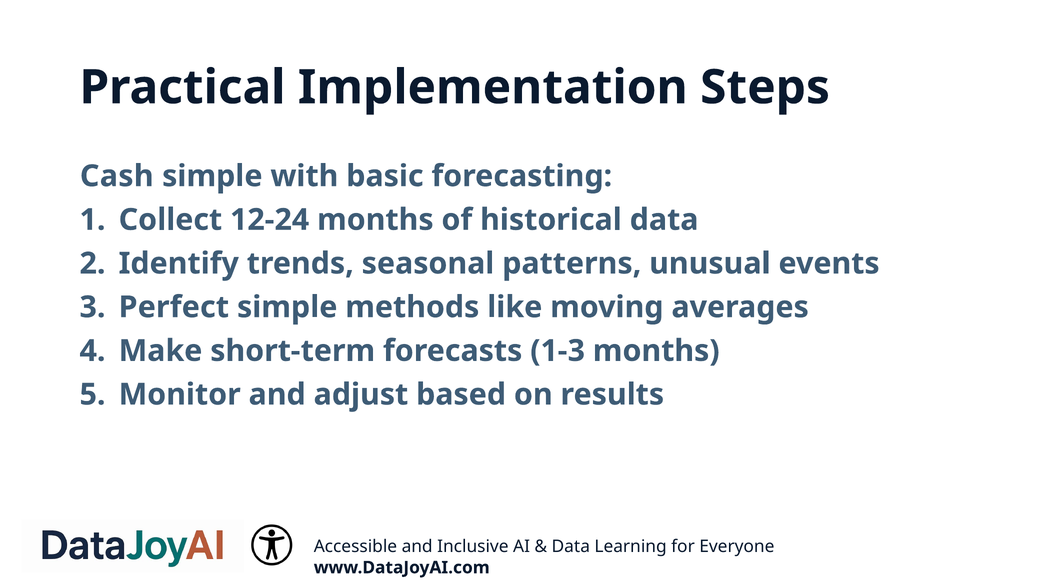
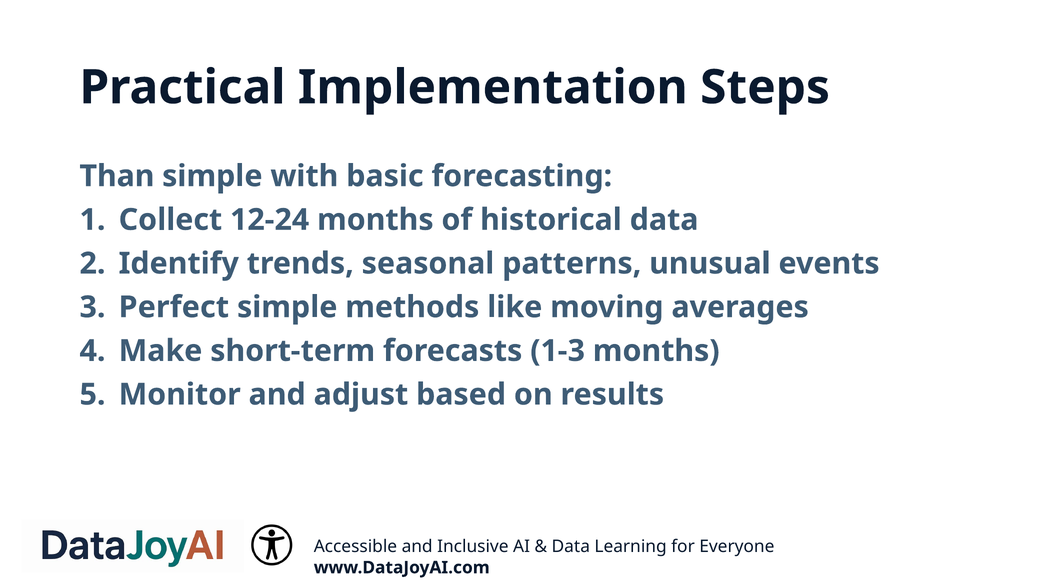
Cash: Cash -> Than (117, 176)
